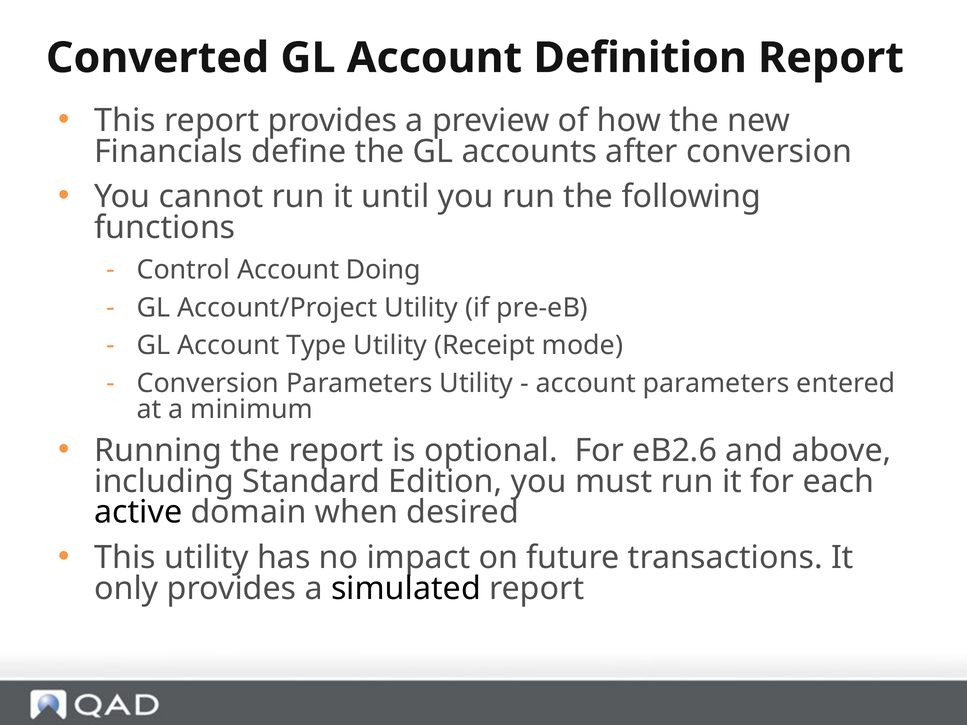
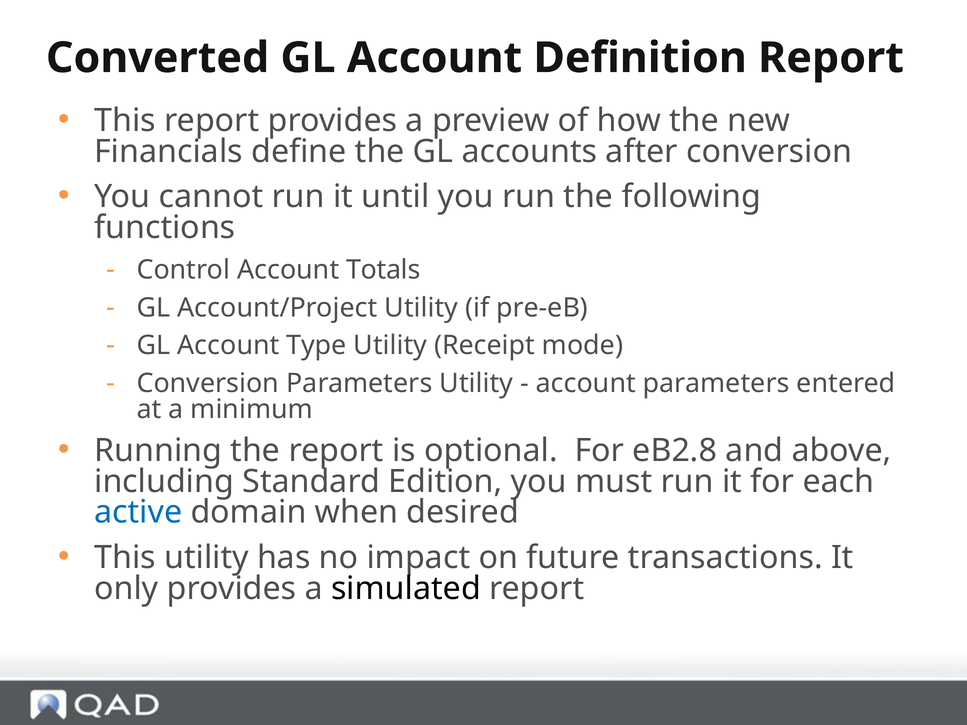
Doing: Doing -> Totals (383, 270)
eB2.6: eB2.6 -> eB2.8 (675, 451)
active colour: black -> blue (138, 513)
